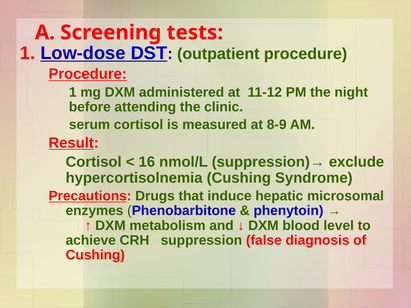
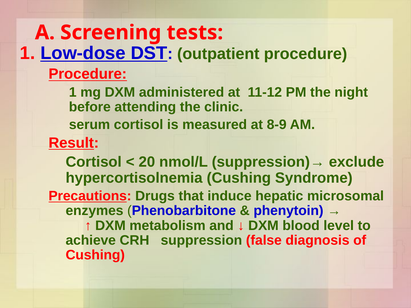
16: 16 -> 20 (147, 162)
